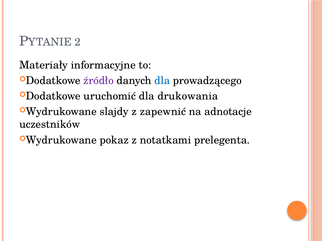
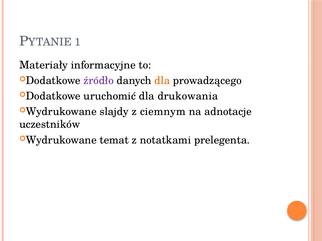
2: 2 -> 1 (77, 42)
dla colour: blue -> orange (162, 81)
zapewnić: zapewnić -> ciemnym (163, 112)
pokaz: pokaz -> temat (114, 140)
